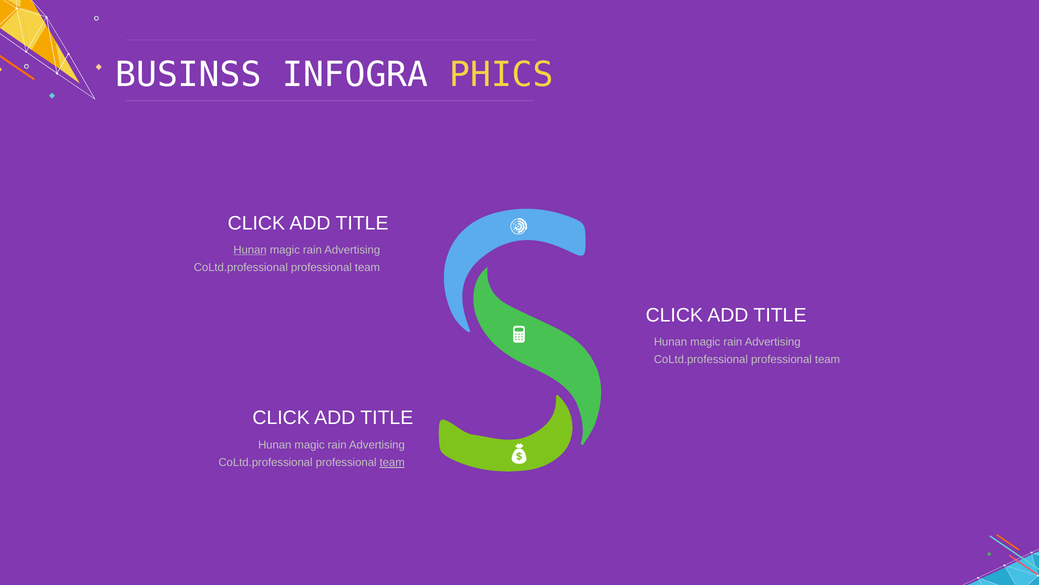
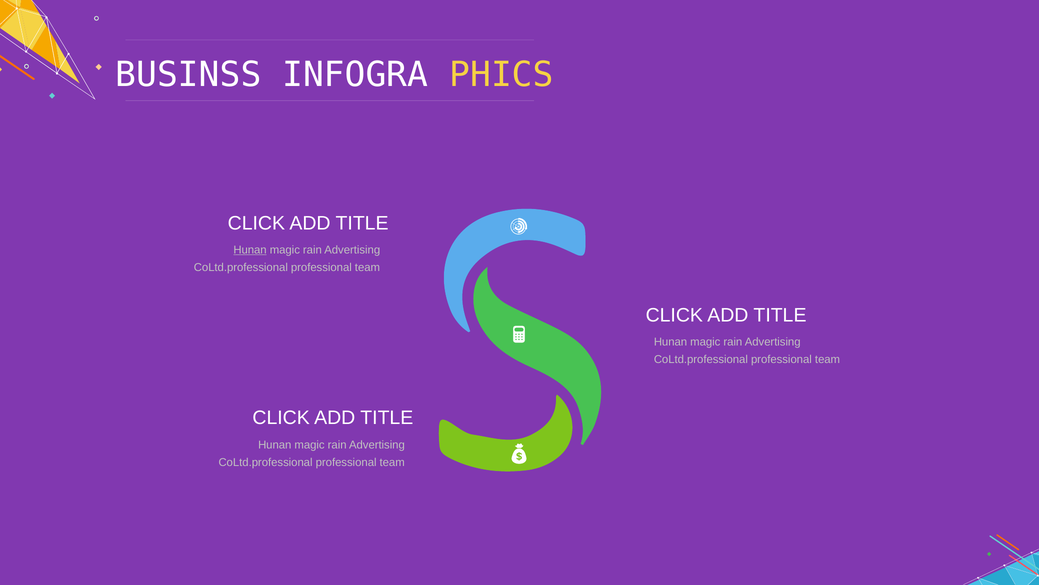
team underline: present -> none (392, 462)
